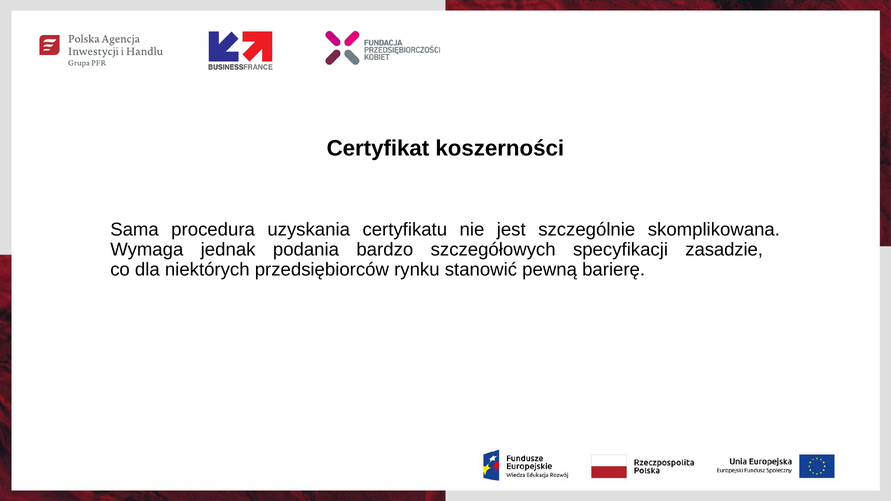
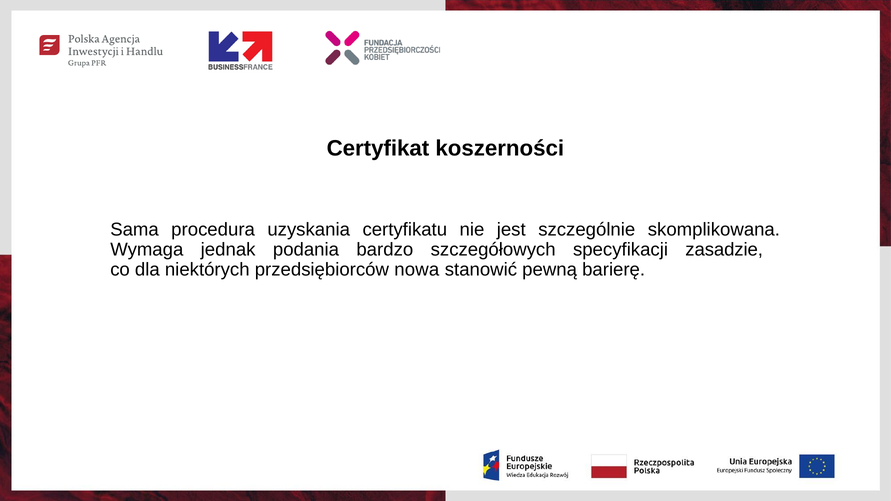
rynku: rynku -> nowa (417, 270)
